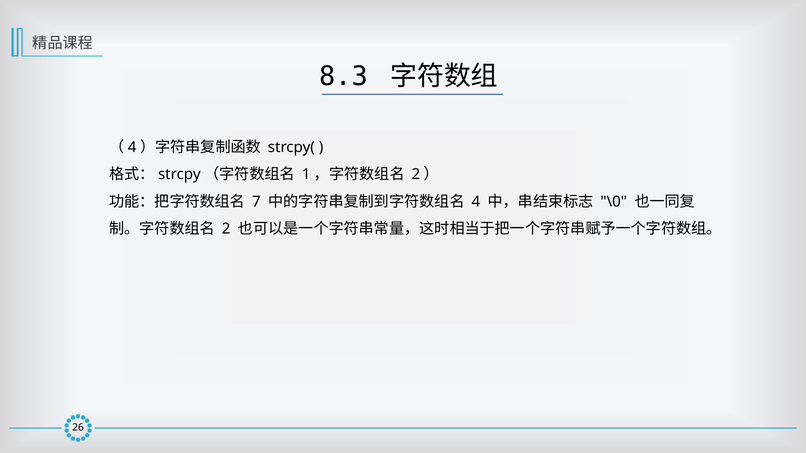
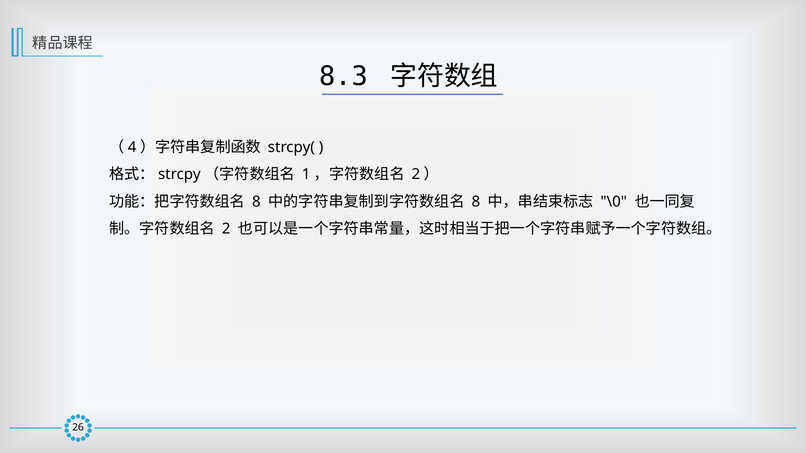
7: 7 -> 8 (256, 202)
4: 4 -> 8 (476, 202)
